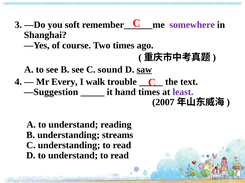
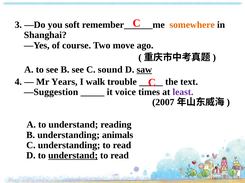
somewhere colour: purple -> orange (192, 25)
Two times: times -> move (124, 45)
Every: Every -> Years (64, 82)
hand: hand -> voice (125, 92)
streams: streams -> animals (118, 135)
understand underline: none -> present (73, 156)
